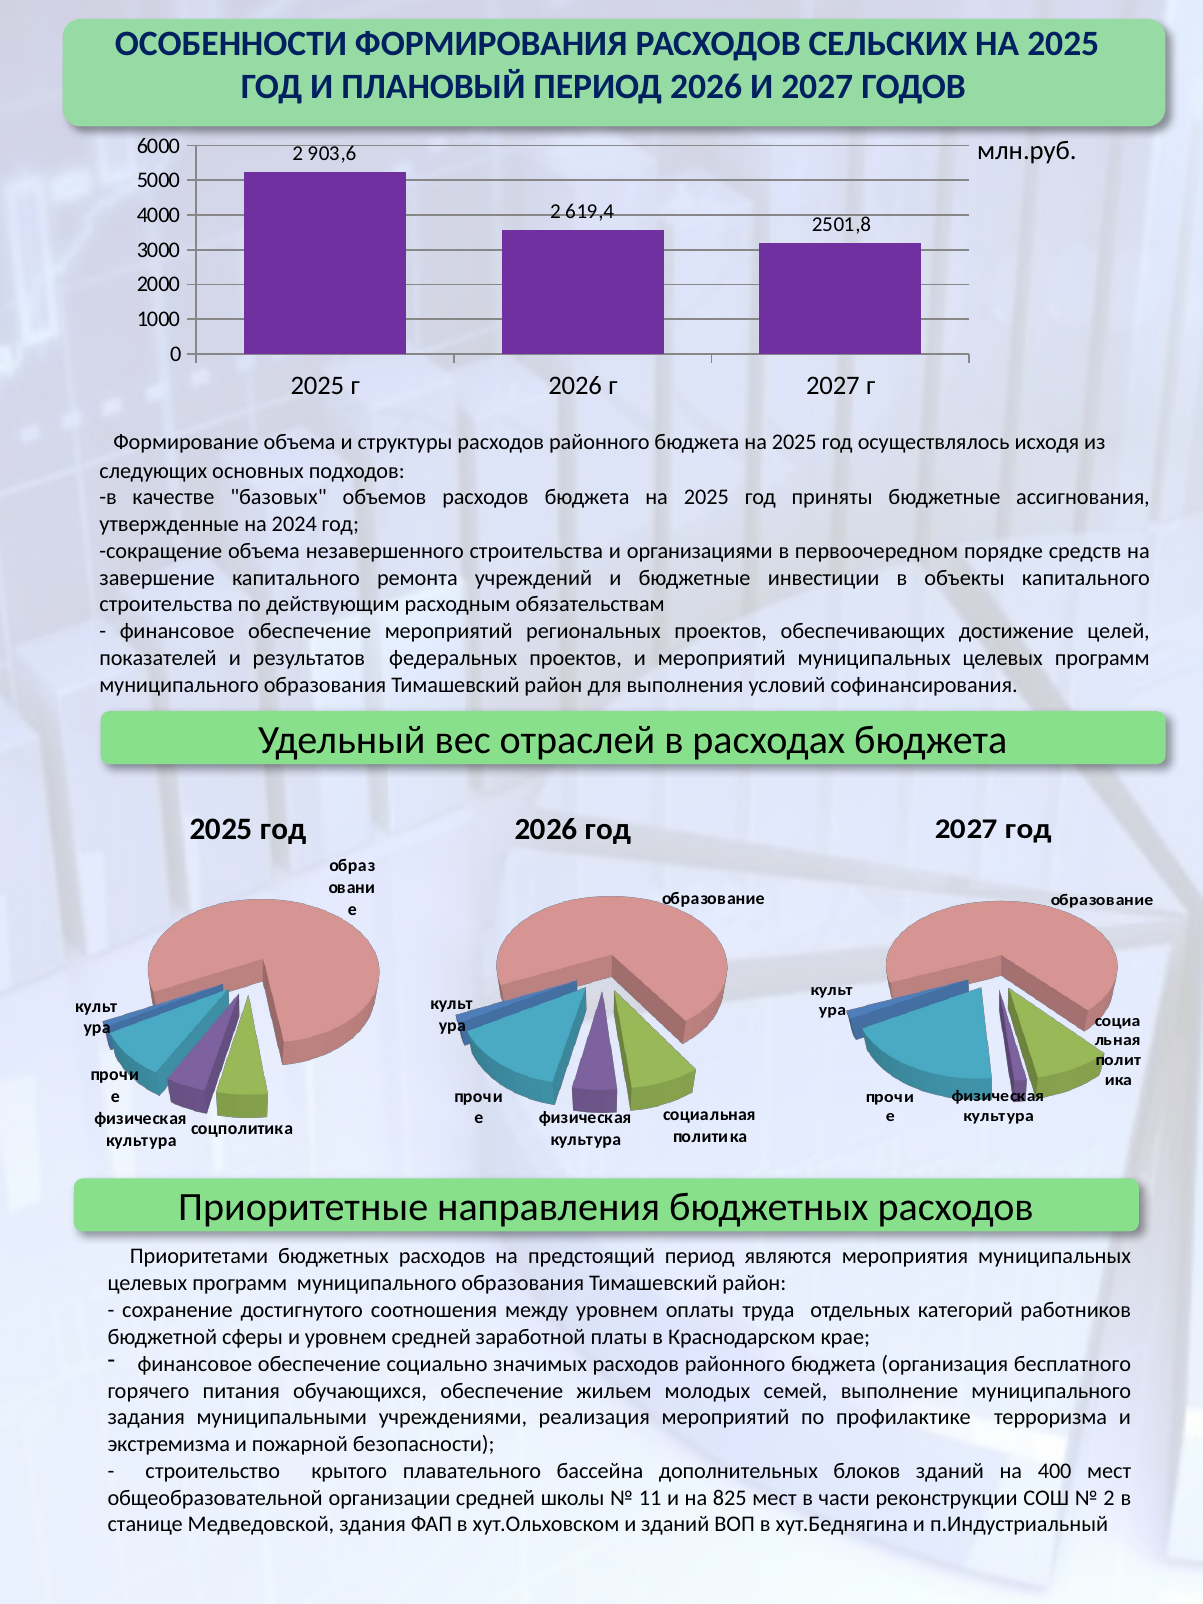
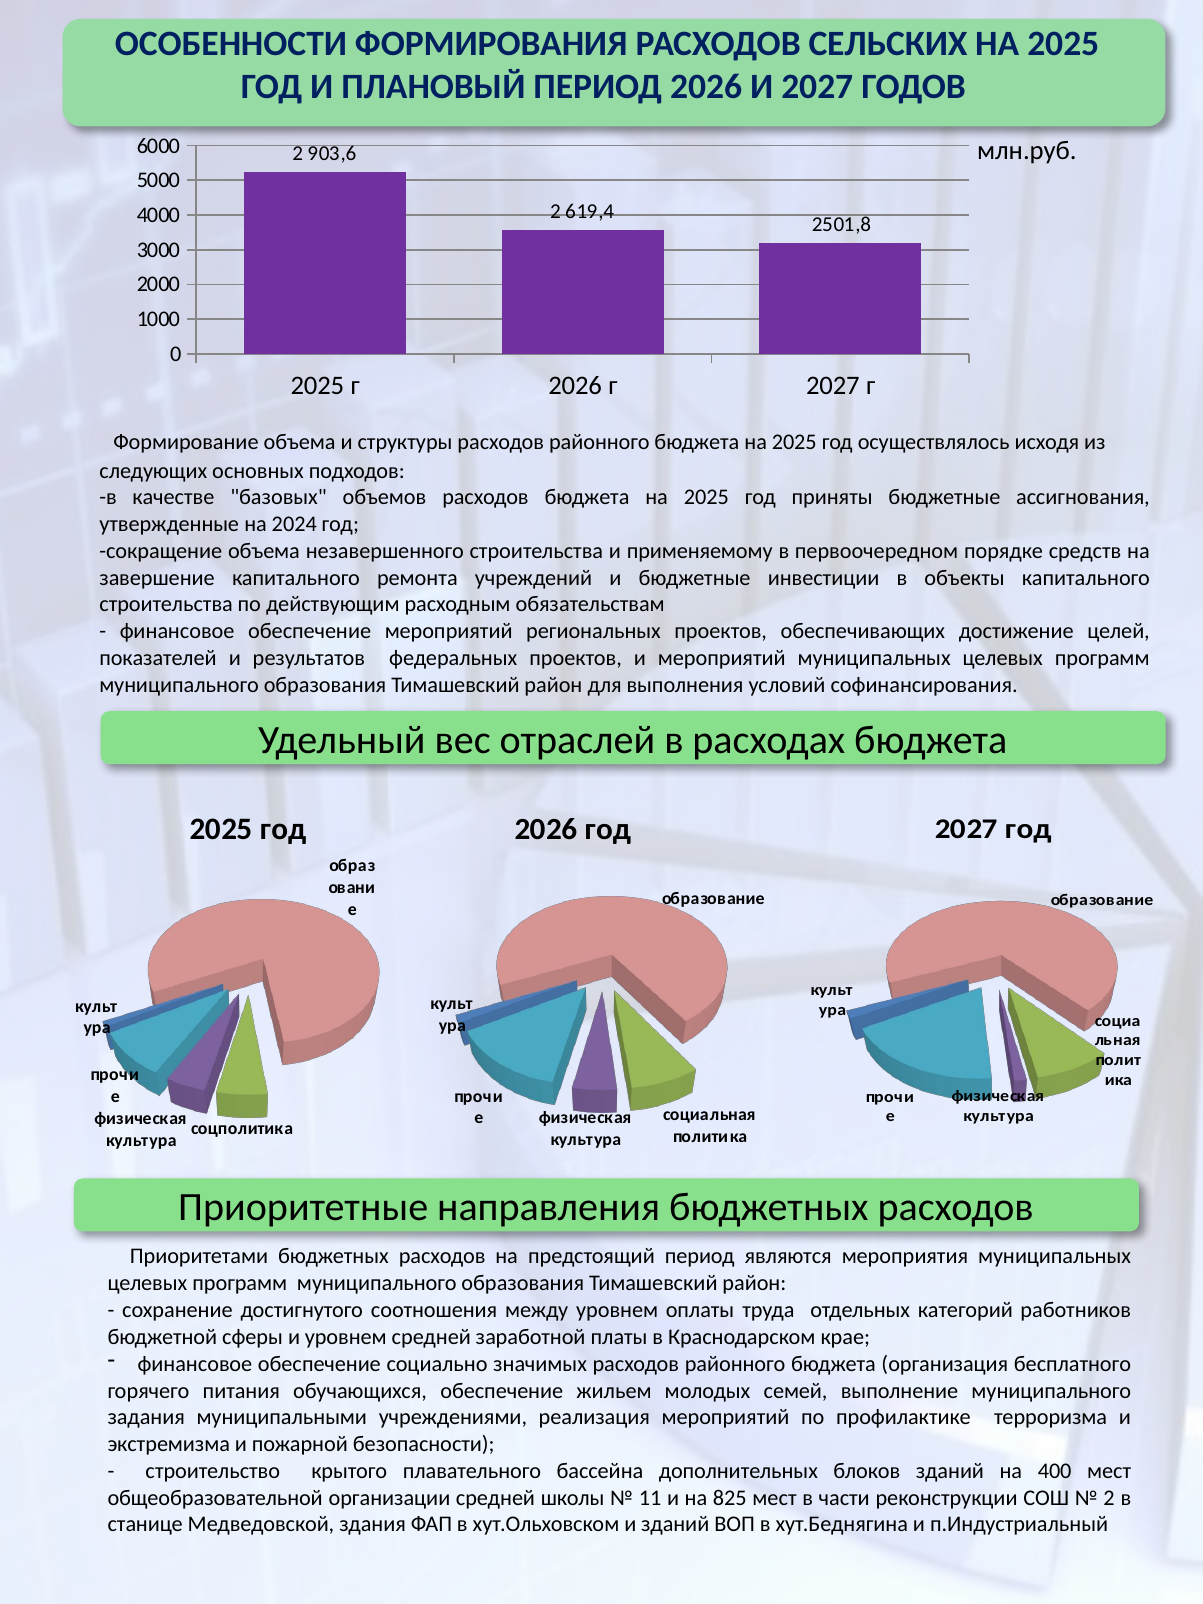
организациями: организациями -> применяемому (700, 551)
